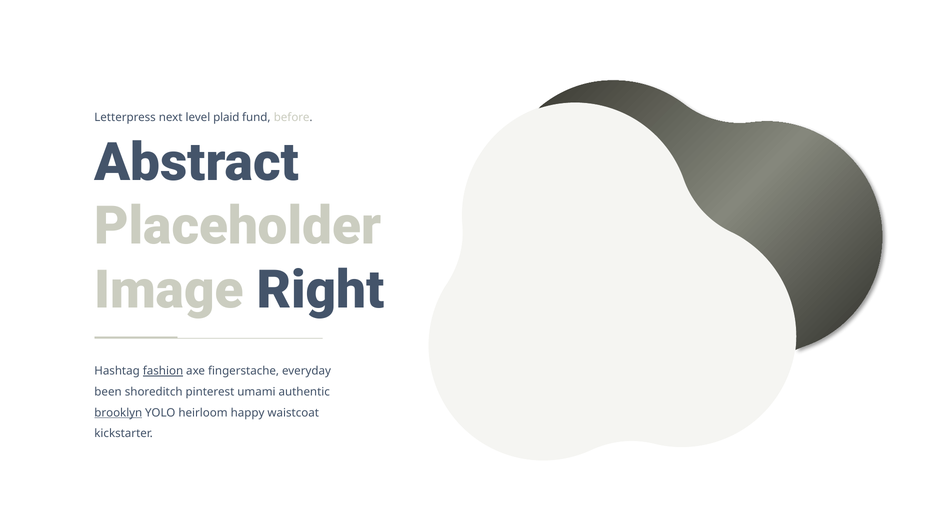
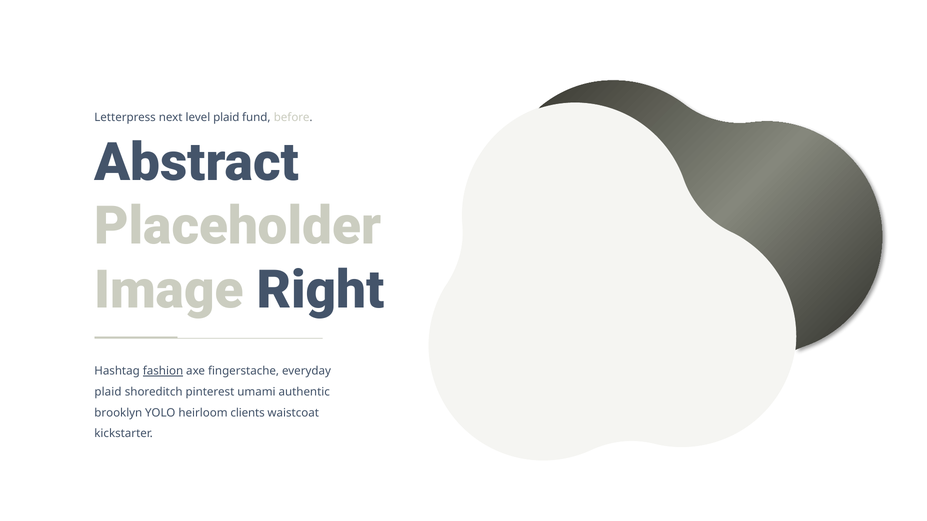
been: been -> plaid (108, 392)
brooklyn underline: present -> none (118, 413)
happy: happy -> clients (248, 413)
